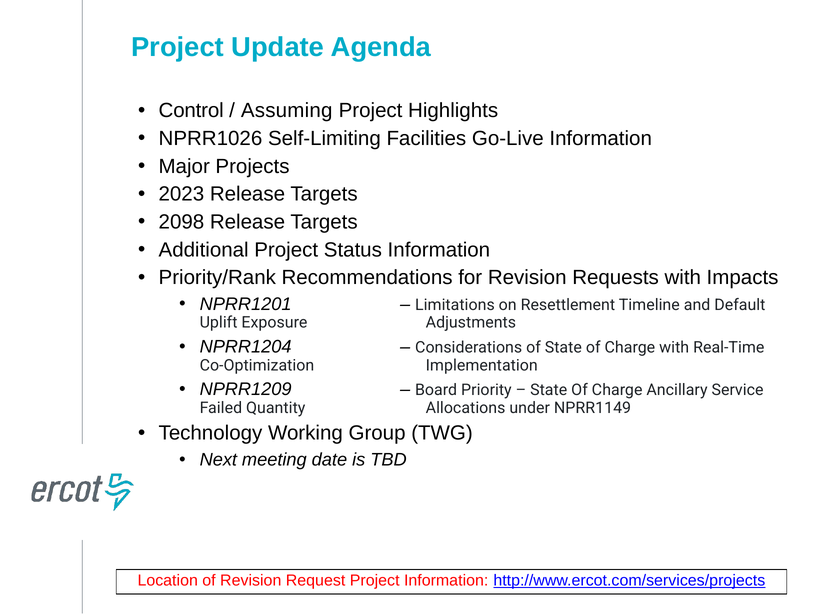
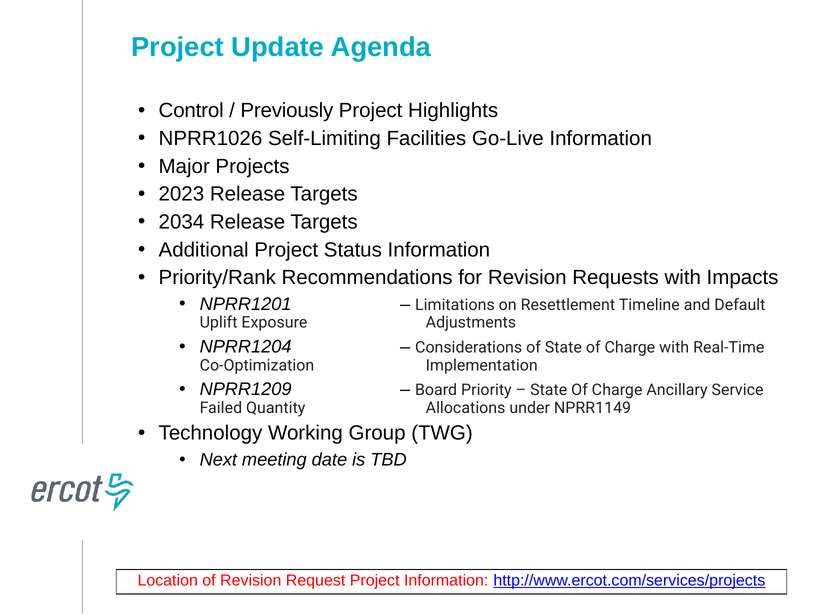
Assuming: Assuming -> Previously (287, 111)
2098: 2098 -> 2034 (181, 222)
